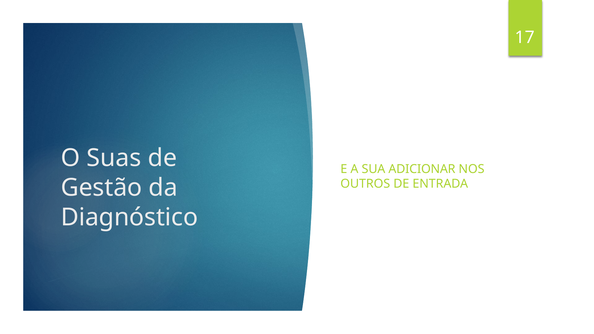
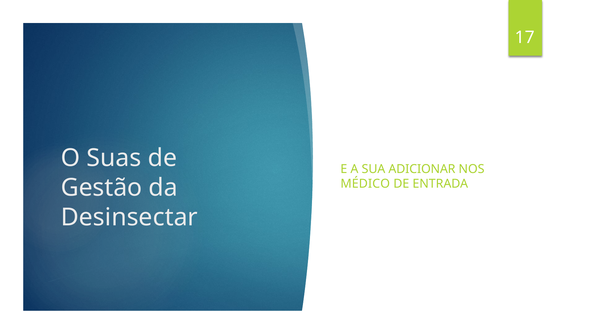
OUTROS: OUTROS -> MÉDICO (365, 184)
Diagnóstico: Diagnóstico -> Desinsectar (129, 218)
